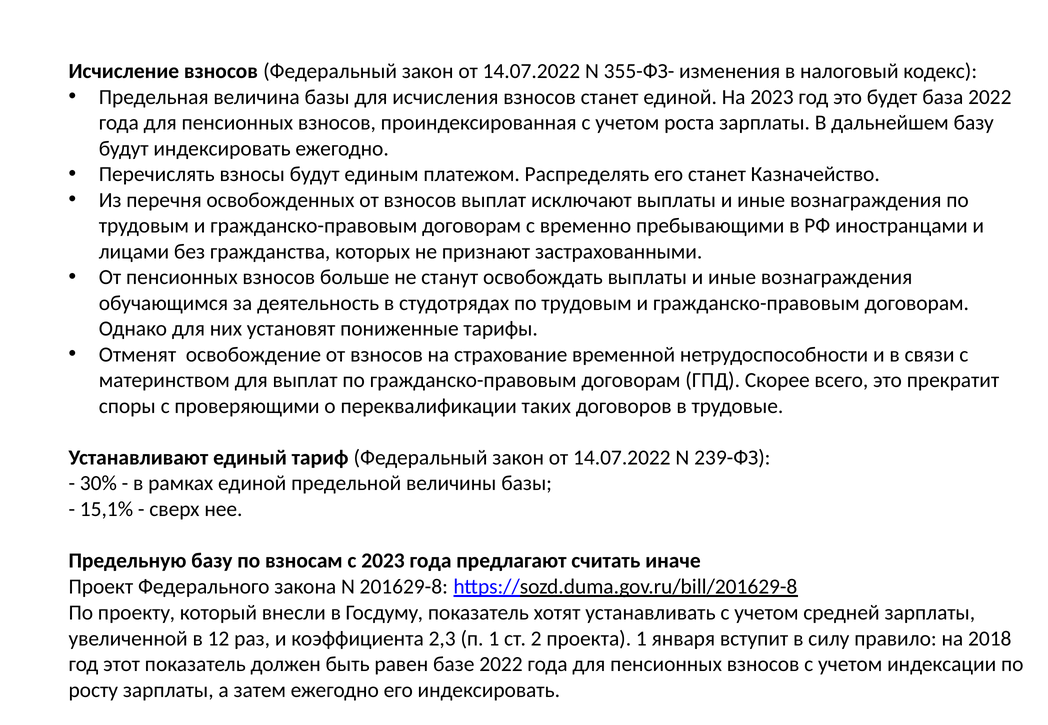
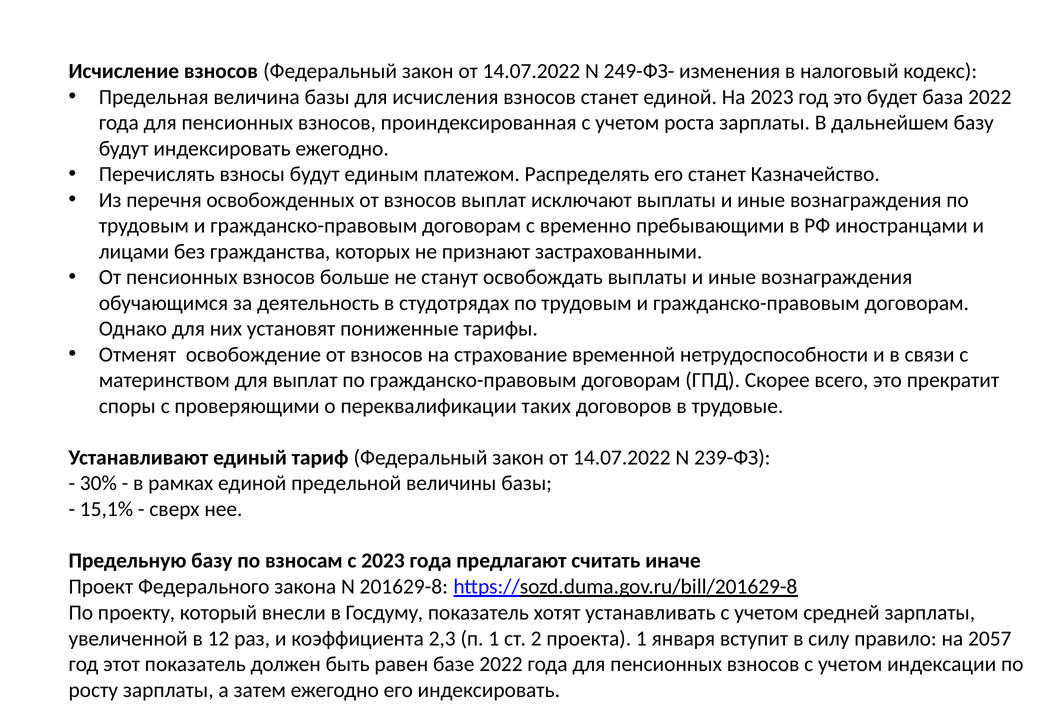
355-ФЗ-: 355-ФЗ- -> 249-ФЗ- (639, 71)
2018: 2018 -> 2057 (990, 639)
